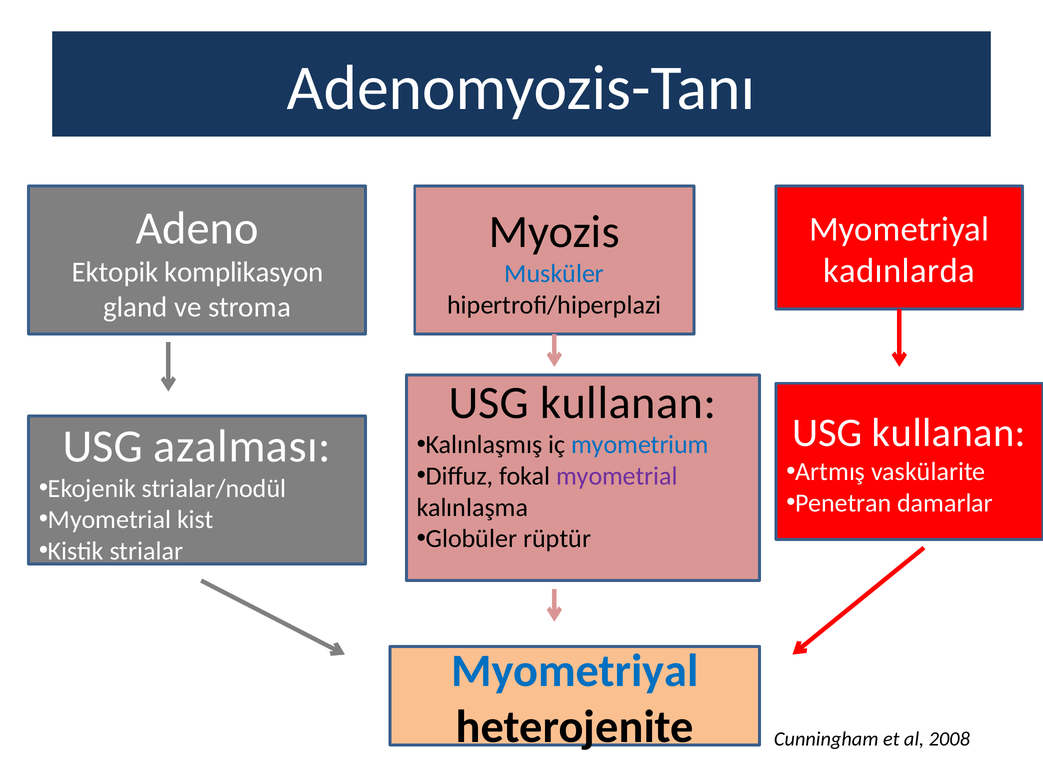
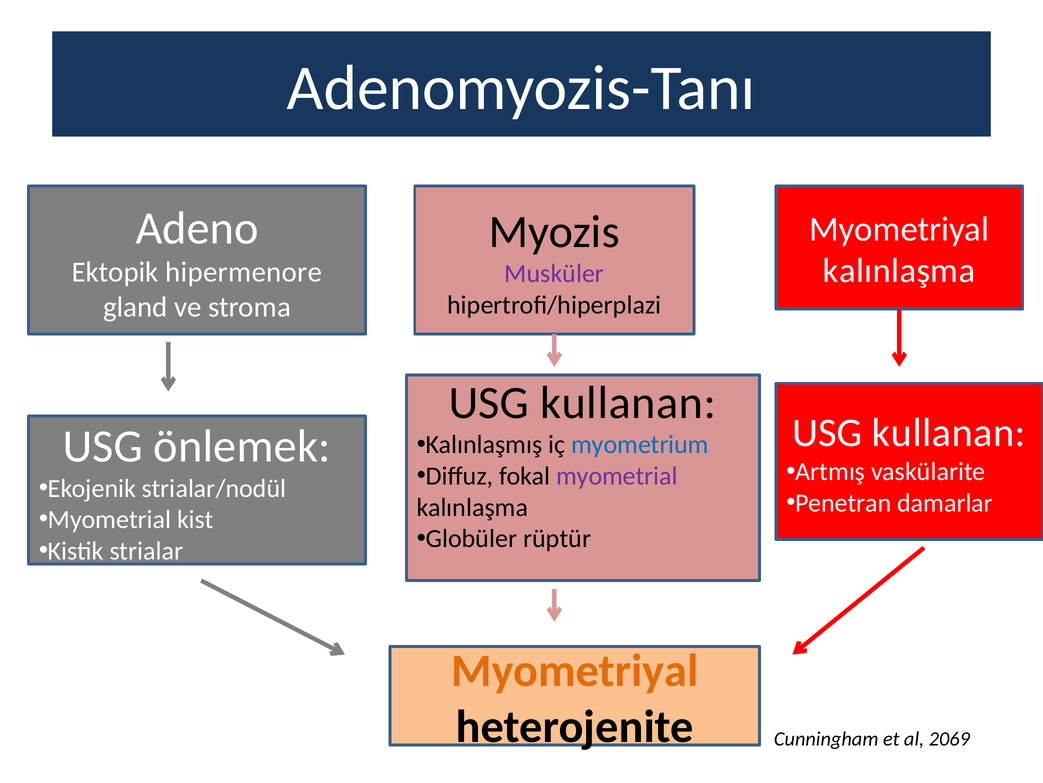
kadınlarda: kadınlarda -> kalınlaşma (899, 271)
komplikasyon: komplikasyon -> hipermenore (244, 272)
Musküler colour: blue -> purple (554, 274)
azalması: azalması -> önlemek (242, 446)
Myometriyal colour: blue -> orange (575, 670)
2008: 2008 -> 2069 (949, 738)
